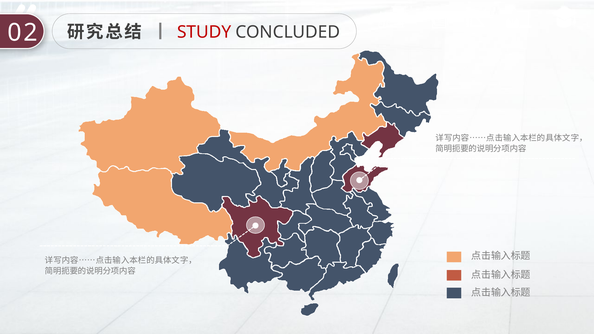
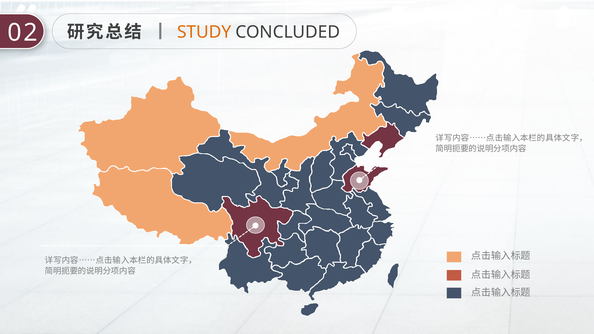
STUDY colour: red -> orange (204, 32)
